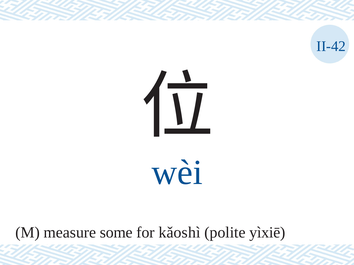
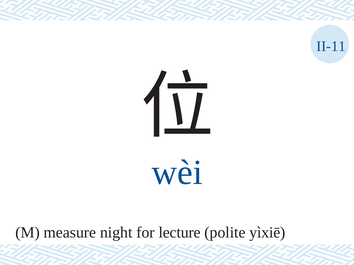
II-42: II-42 -> II-11 (331, 46)
some: some -> night (116, 233)
kǎoshì: kǎoshì -> lecture (180, 233)
